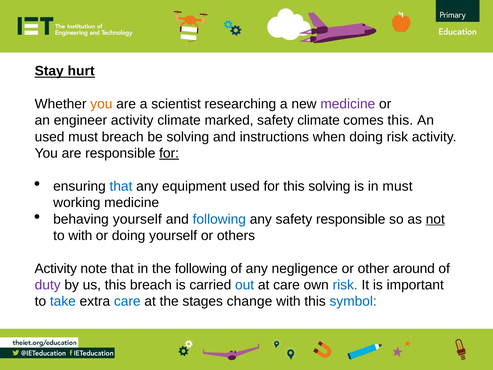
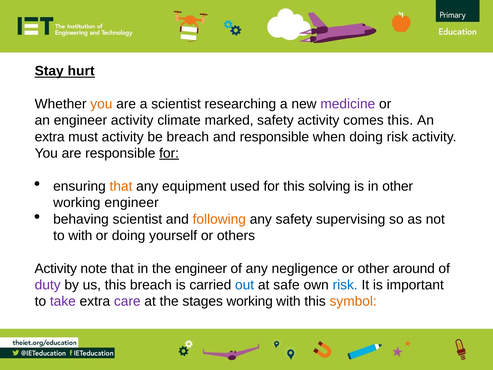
safety climate: climate -> activity (318, 120)
used: used -> extra (50, 137)
must breach: breach -> activity (123, 137)
be solving: solving -> breach (188, 137)
and instructions: instructions -> responsible (274, 137)
that colour: blue -> orange (121, 186)
in must: must -> other (398, 186)
working medicine: medicine -> engineer (132, 203)
behaving yourself: yourself -> scientist (137, 219)
following colour: blue -> orange (219, 219)
safety responsible: responsible -> supervising (351, 219)
not underline: present -> none (435, 219)
the following: following -> engineer (201, 268)
at care: care -> safe (286, 285)
take colour: blue -> purple (63, 301)
care colour: blue -> purple (127, 301)
stages change: change -> working (250, 301)
symbol colour: blue -> orange (353, 301)
